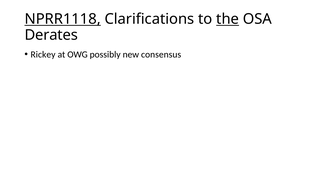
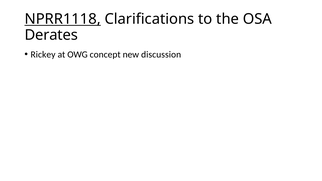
the underline: present -> none (228, 19)
possibly: possibly -> concept (105, 54)
consensus: consensus -> discussion (161, 54)
